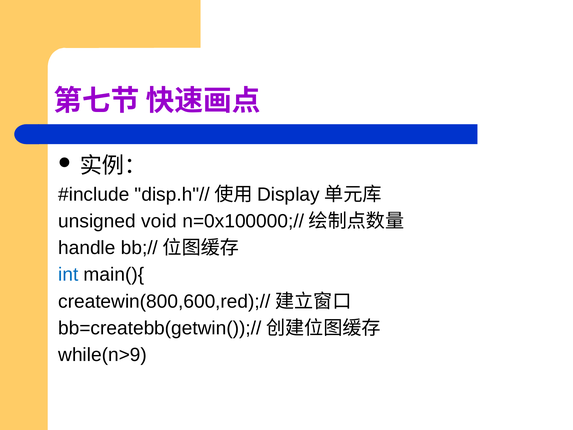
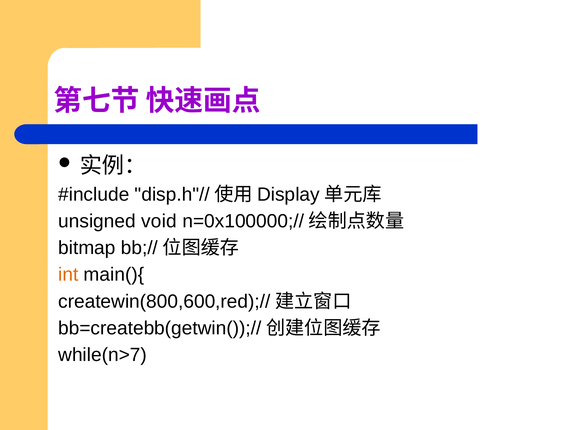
handle: handle -> bitmap (87, 248)
int colour: blue -> orange (68, 274)
while(n>9: while(n>9 -> while(n>7 (103, 355)
